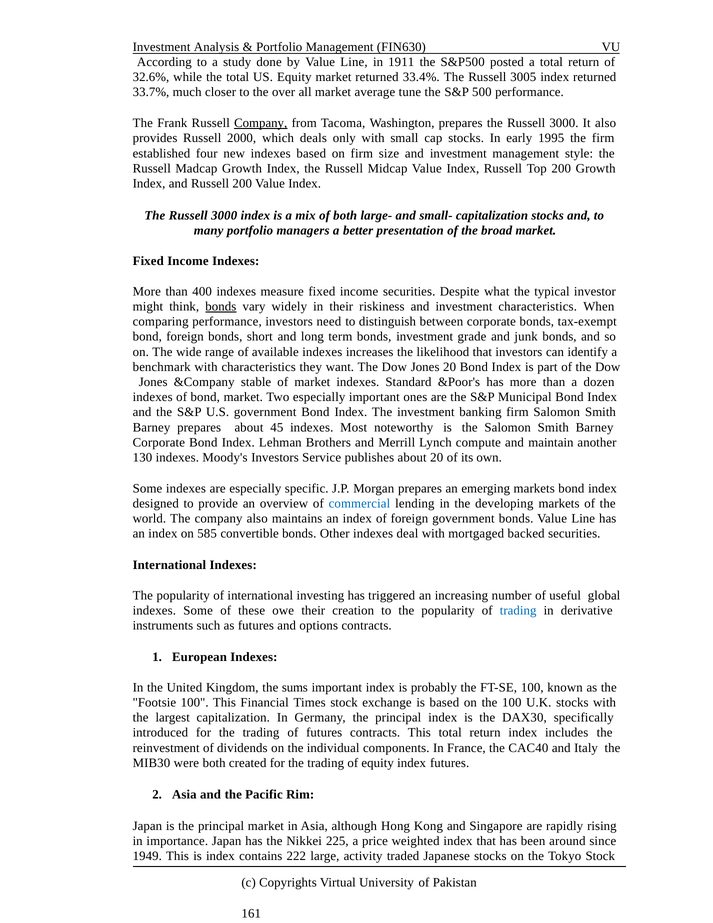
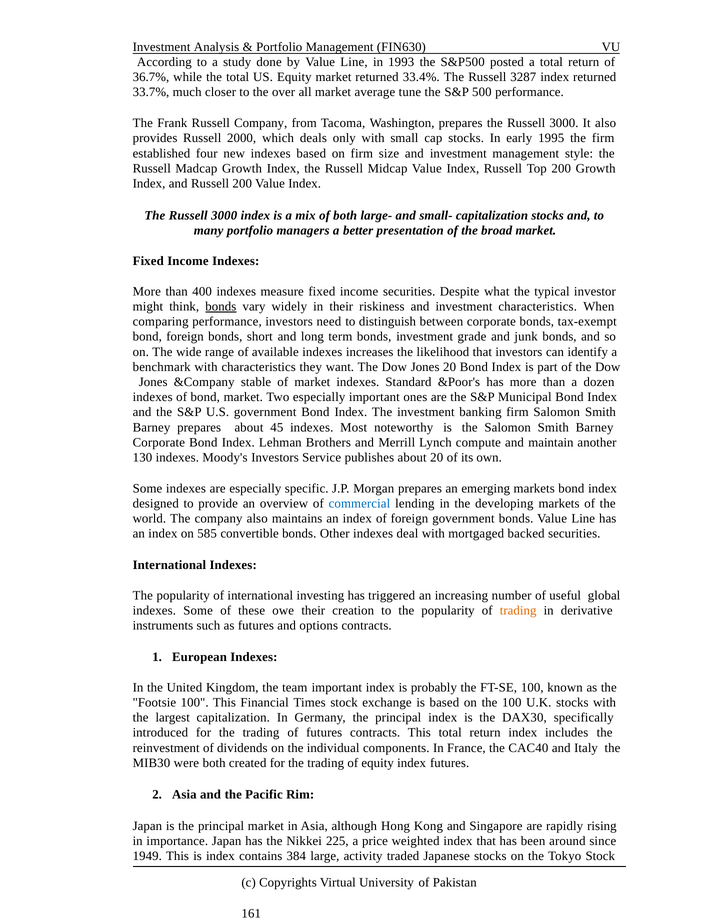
1911: 1911 -> 1993 (401, 62)
32.6%: 32.6% -> 36.7% (151, 77)
3005: 3005 -> 3287 (523, 77)
Company underline: present -> none (261, 123)
trading colour: blue -> orange (518, 610)
sums: sums -> team (295, 687)
222: 222 -> 384 (296, 856)
